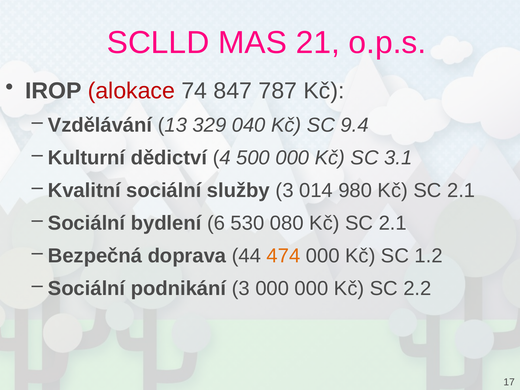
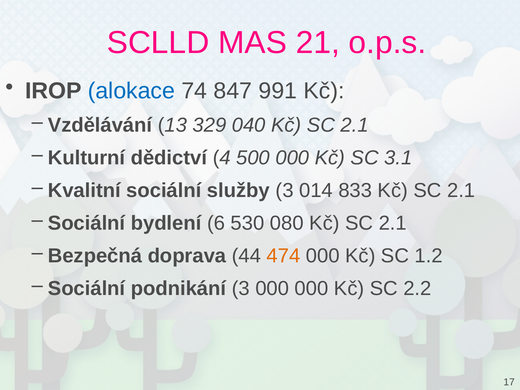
alokace colour: red -> blue (131, 91)
787: 787 -> 991 (278, 91)
040 Kč SC 9.4: 9.4 -> 2.1 (355, 125)
980: 980 -> 833 (355, 191)
